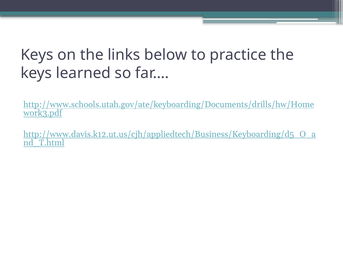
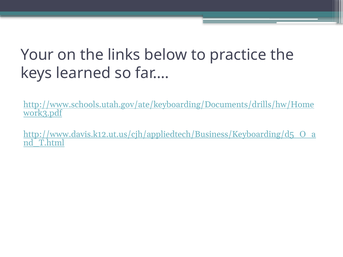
Keys: Keys -> Your (37, 55)
